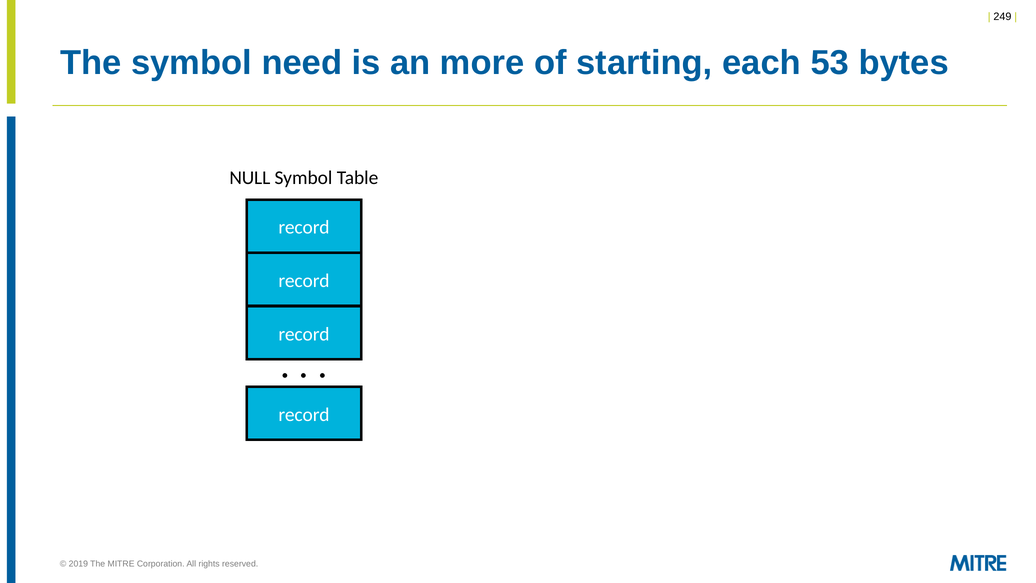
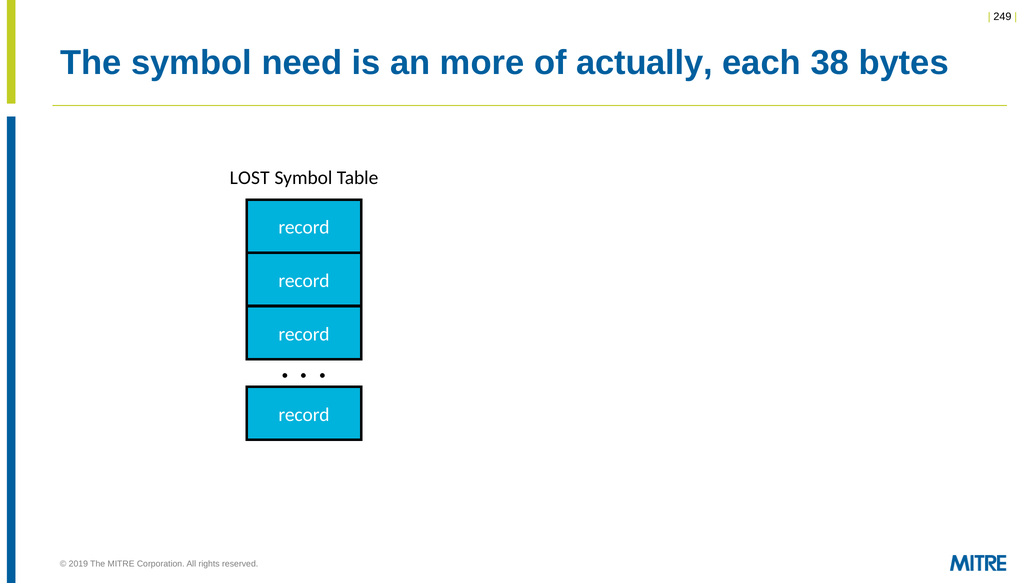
starting: starting -> actually (644, 63)
53: 53 -> 38 (830, 63)
NULL: NULL -> LOST (250, 178)
